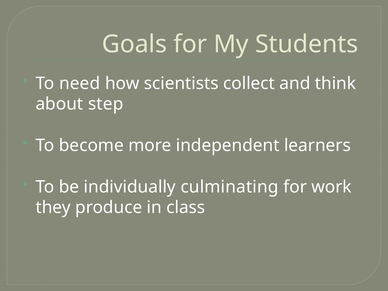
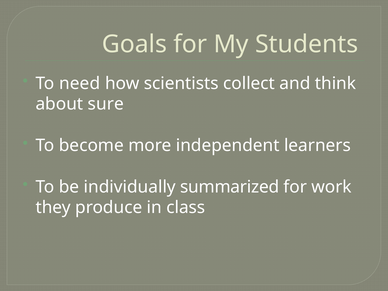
step: step -> sure (106, 104)
culminating: culminating -> summarized (230, 187)
